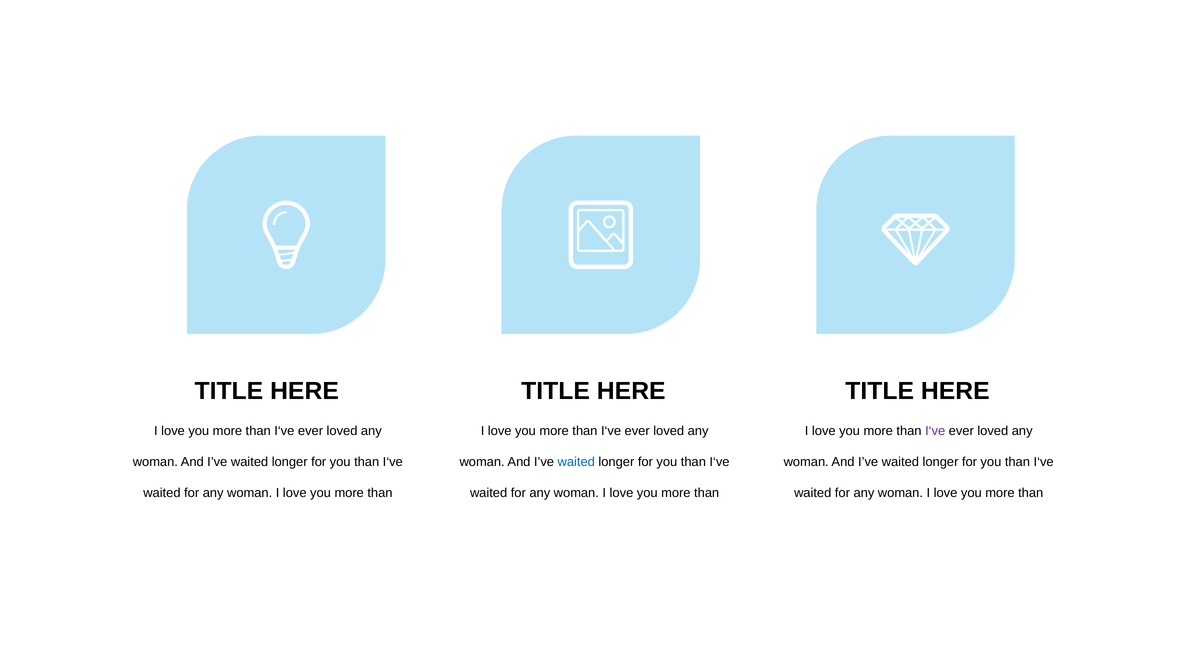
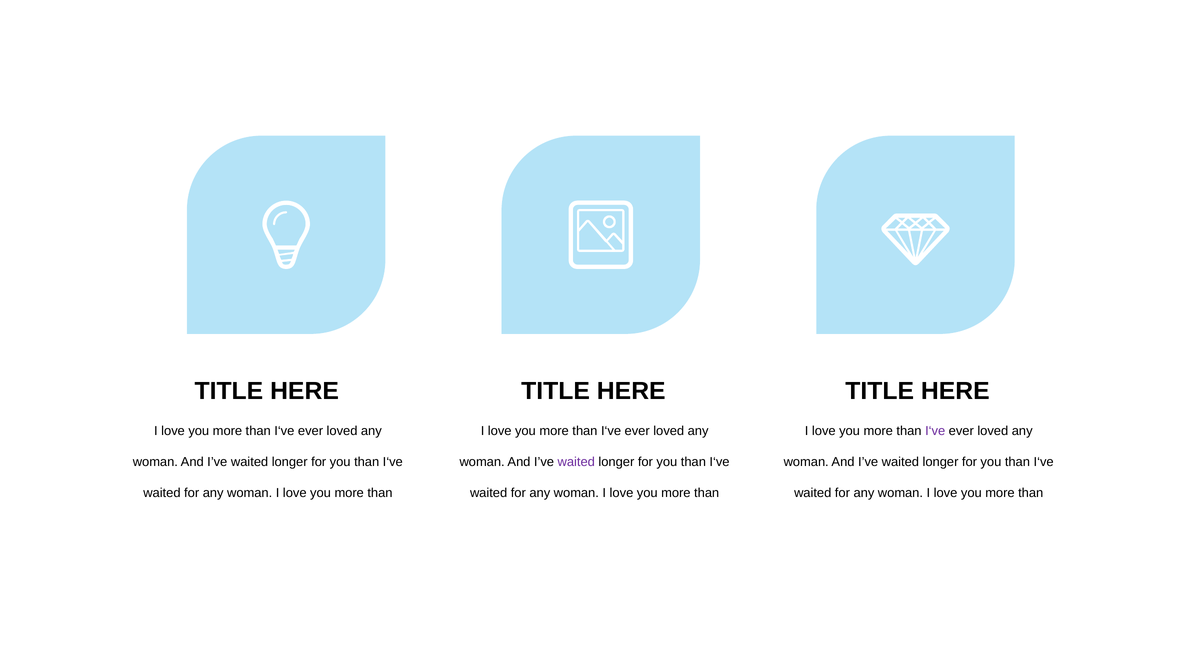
waited colour: blue -> purple (576, 462)
